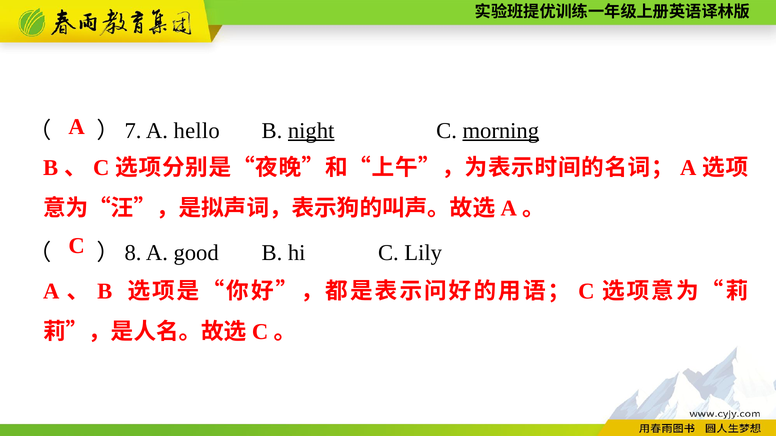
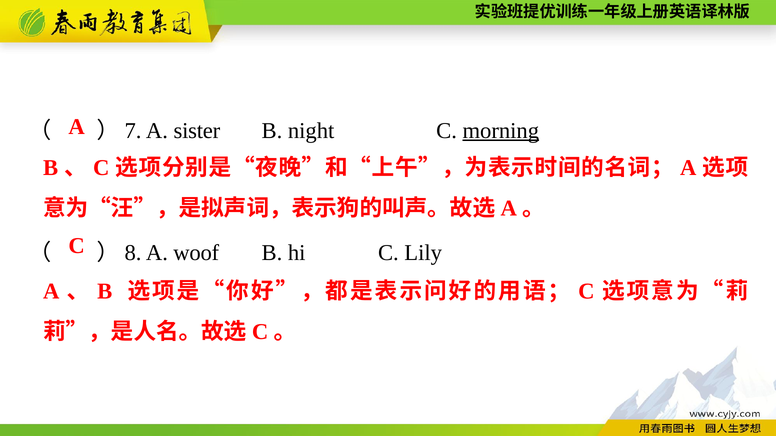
hello: hello -> sister (197, 131)
night underline: present -> none (311, 131)
good: good -> woof (196, 253)
